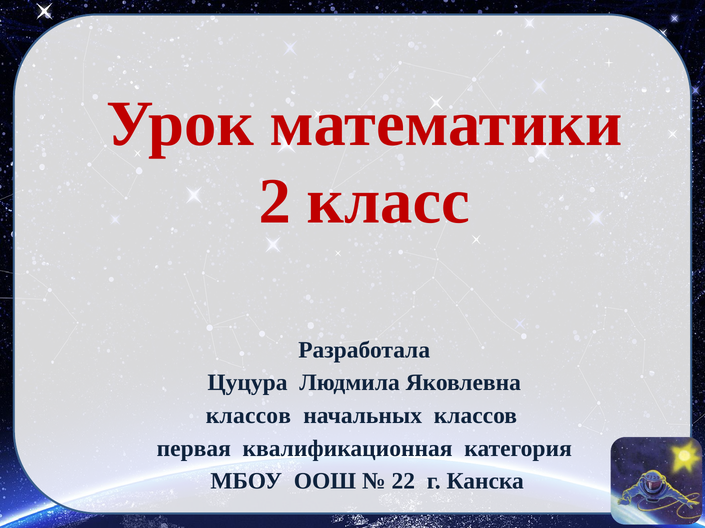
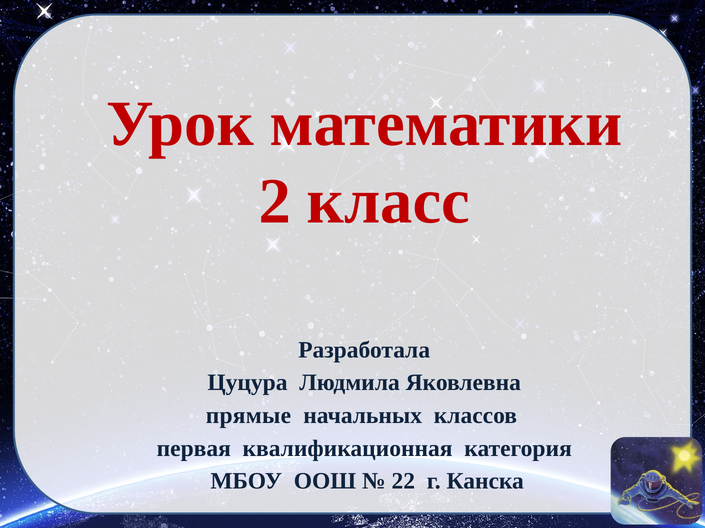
классов: классов -> прямые (248, 416)
